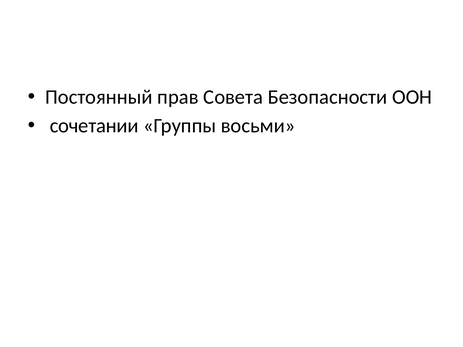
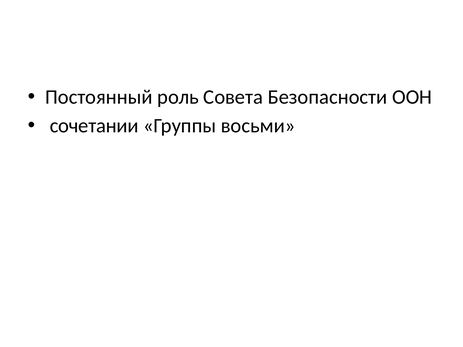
прав: прав -> роль (178, 97)
